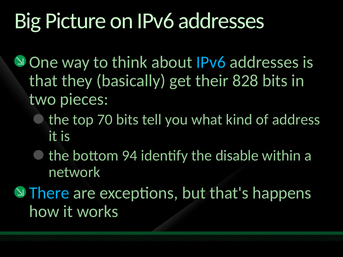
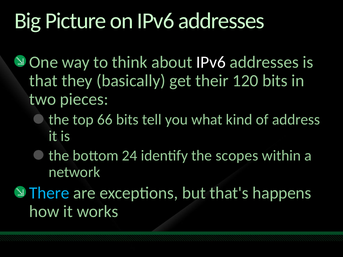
IPv6 colour: light blue -> white (211, 62)
828: 828 -> 120 (245, 81)
70: 70 -> 66 (105, 120)
94: 94 -> 24 (130, 156)
disable: disable -> scopes (237, 156)
